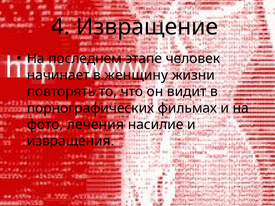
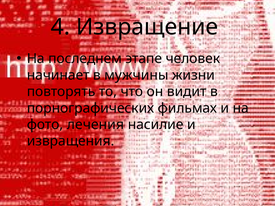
женщину: женщину -> мужчины (136, 75)
